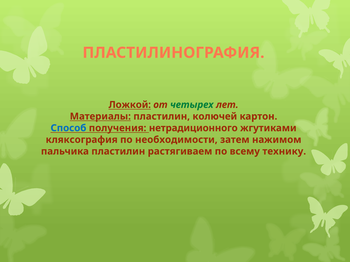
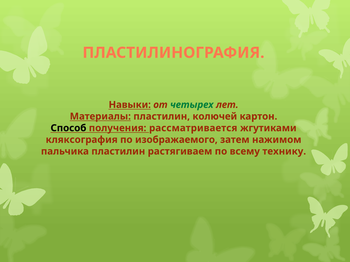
Ложкой: Ложкой -> Навыки (130, 105)
Способ colour: blue -> black (68, 128)
нетрадиционного: нетрадиционного -> рассматривается (193, 128)
необходимости: необходимости -> изображаемого (176, 140)
